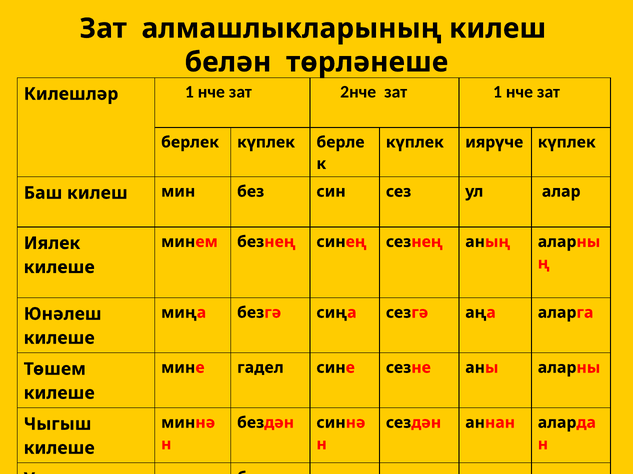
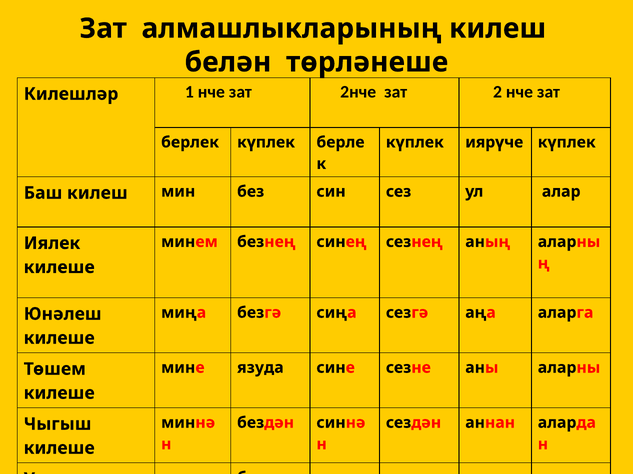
зат 1: 1 -> 2 (498, 92)
гадел: гадел -> язуда (260, 368)
